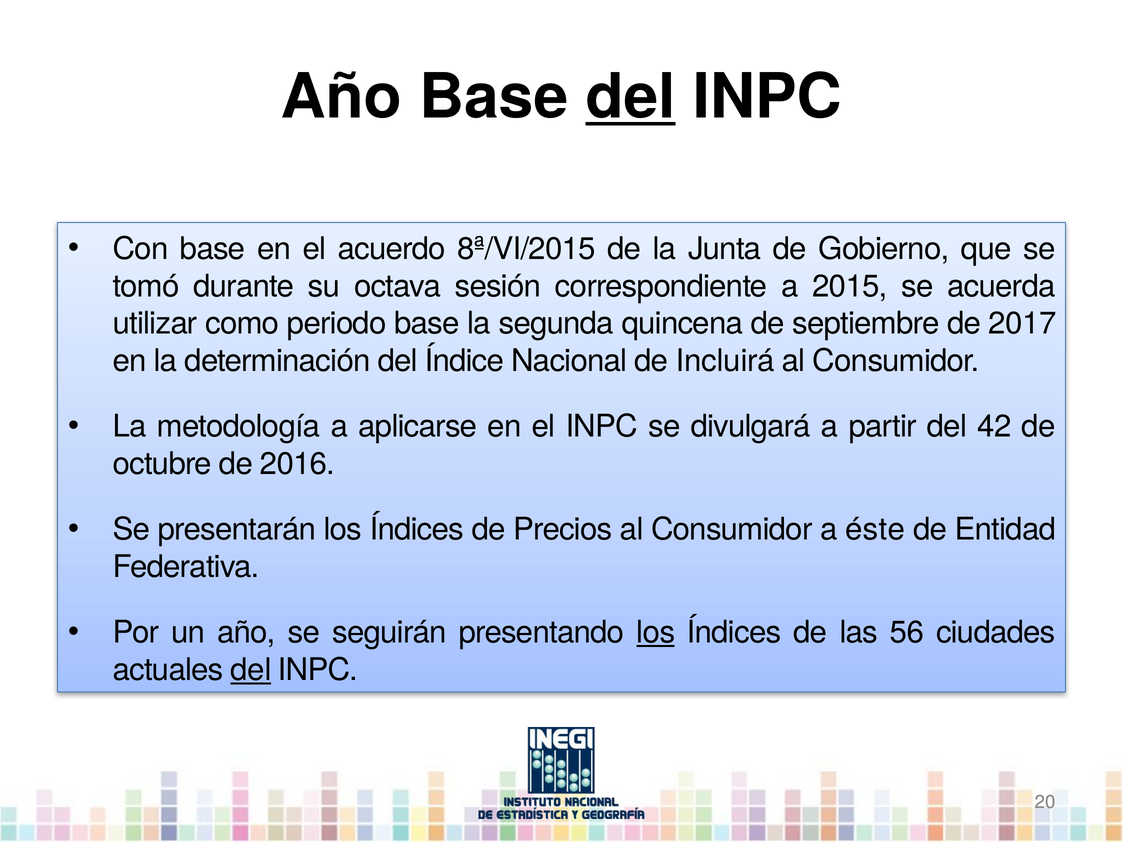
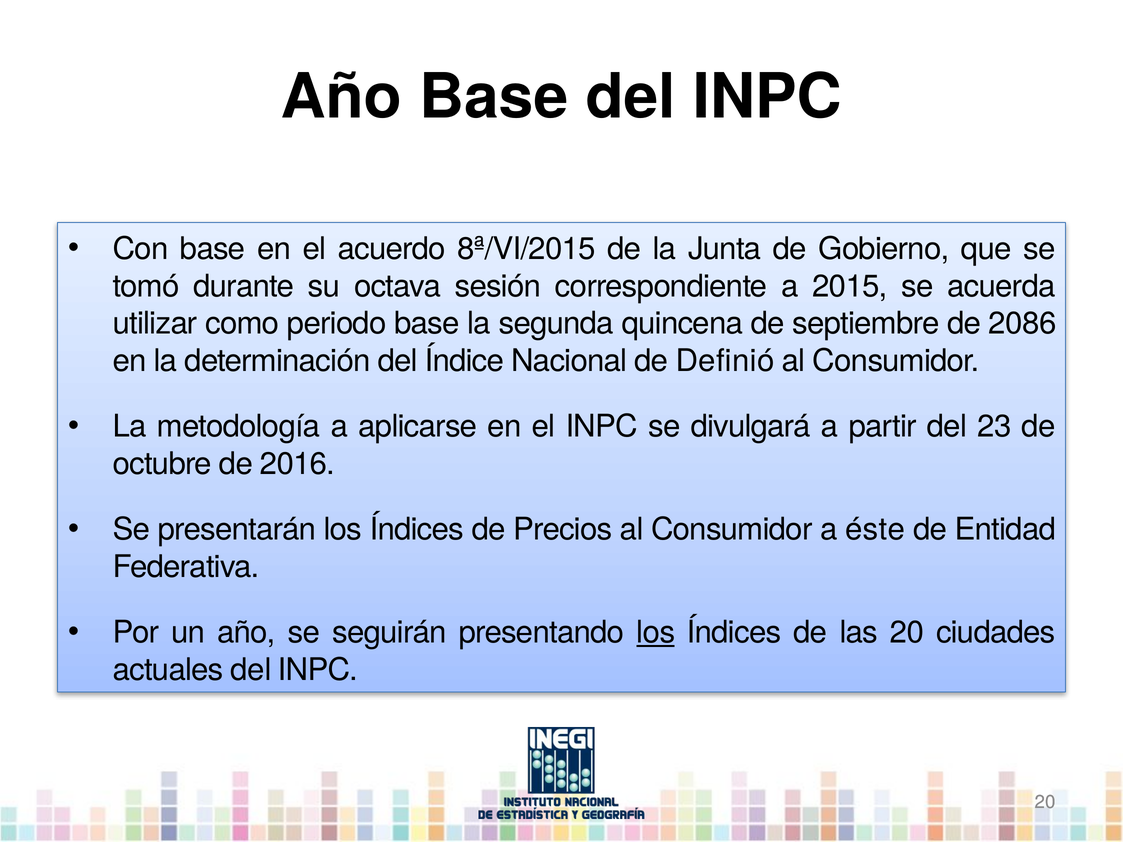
del underline: present -> none (631, 97)
2017: 2017 -> 2086 (1023, 324)
Incluirá: Incluirá -> Definió (725, 361)
42: 42 -> 23 (994, 427)
las 56: 56 -> 20 (907, 633)
del underline: present -> none (251, 670)
